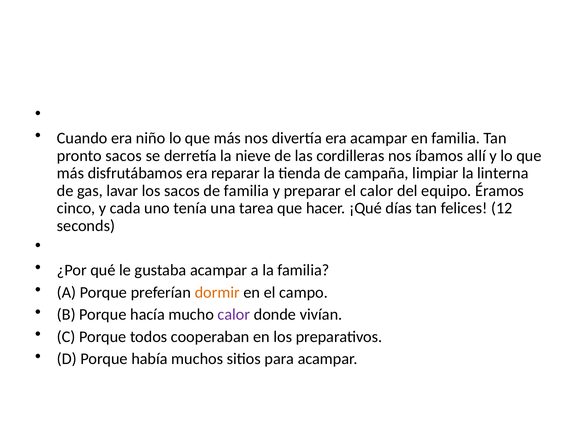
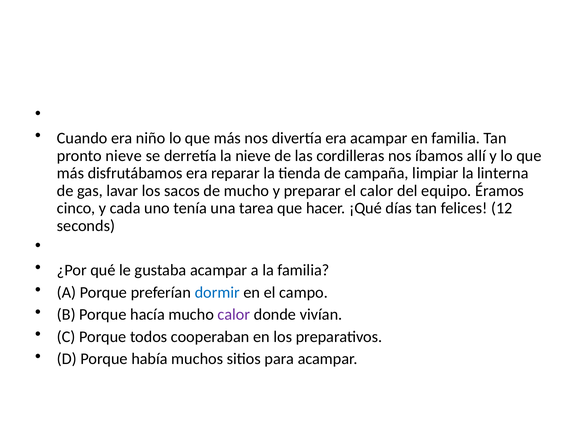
pronto sacos: sacos -> nieve (124, 156)
de familia: familia -> mucho (247, 191)
dormir colour: orange -> blue (217, 292)
